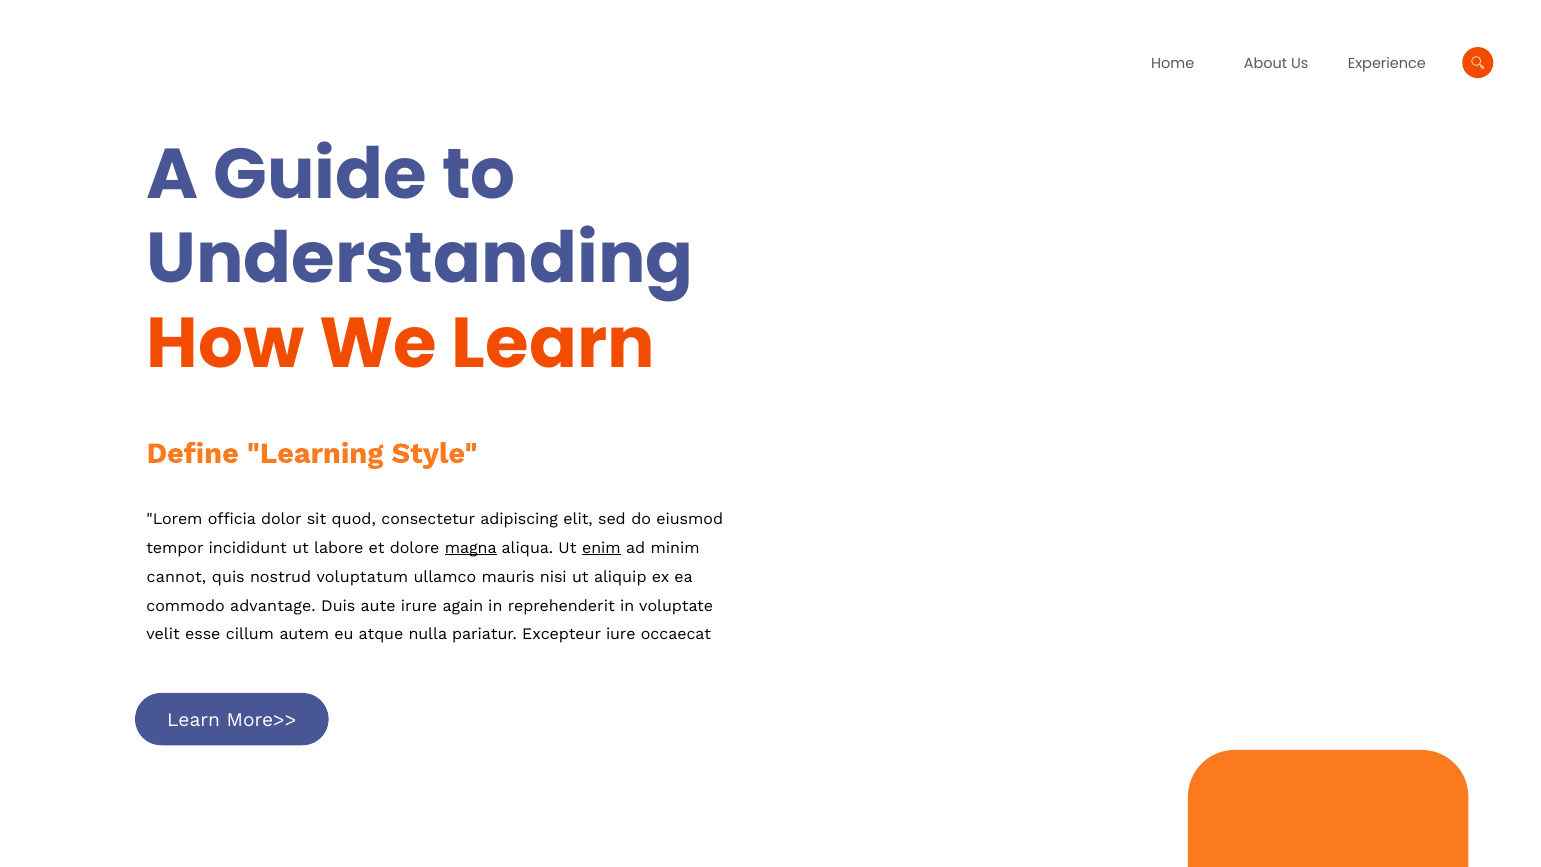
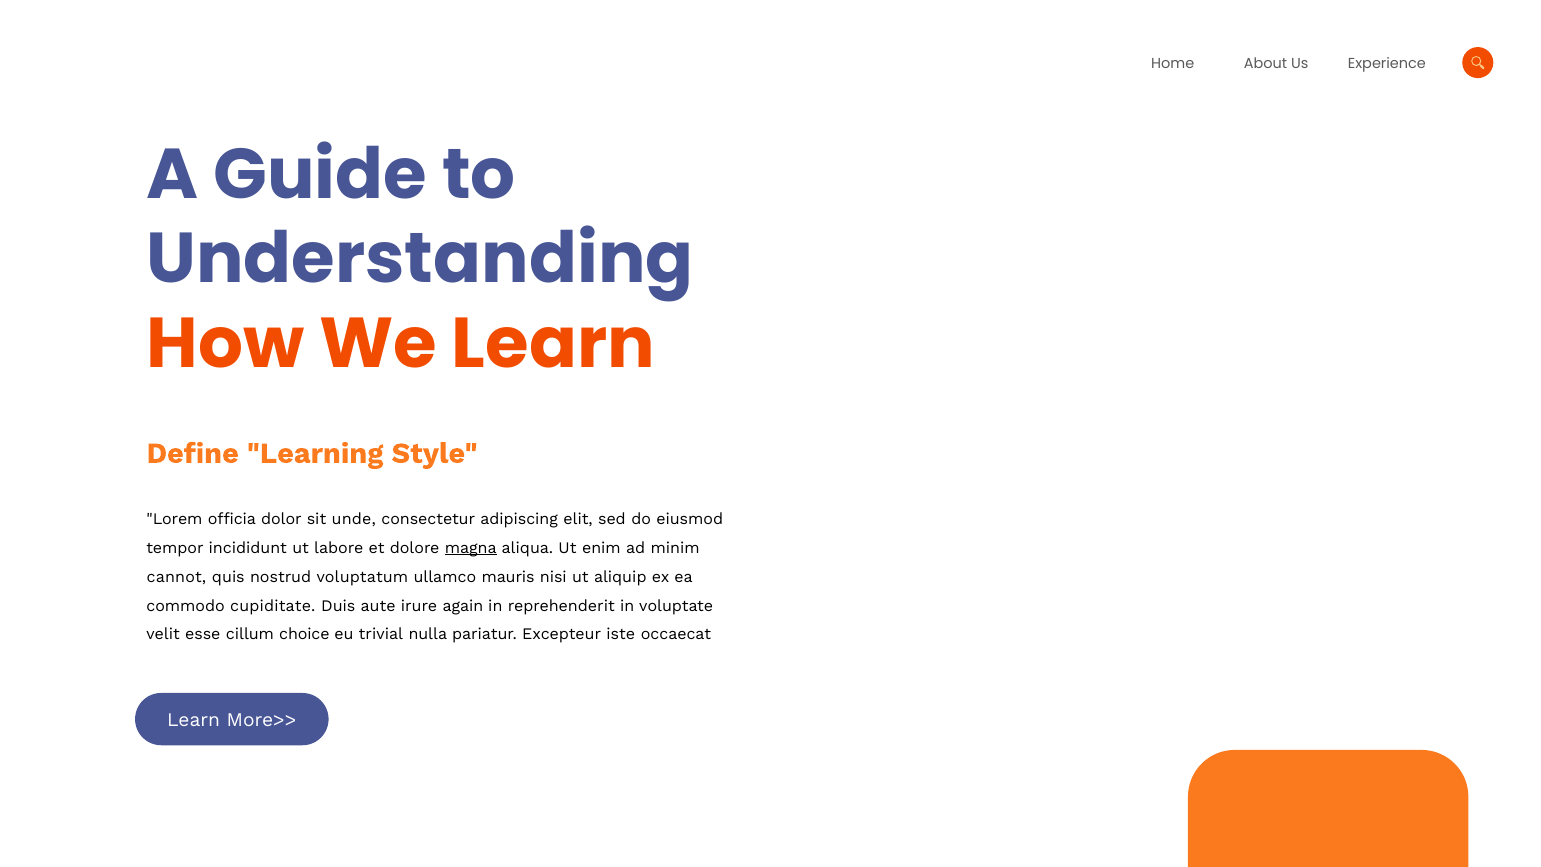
quod: quod -> unde (354, 519)
enim underline: present -> none (601, 548)
advantage: advantage -> cupiditate (273, 606)
autem: autem -> choice (304, 635)
atque: atque -> trivial (381, 635)
iure: iure -> iste (621, 635)
